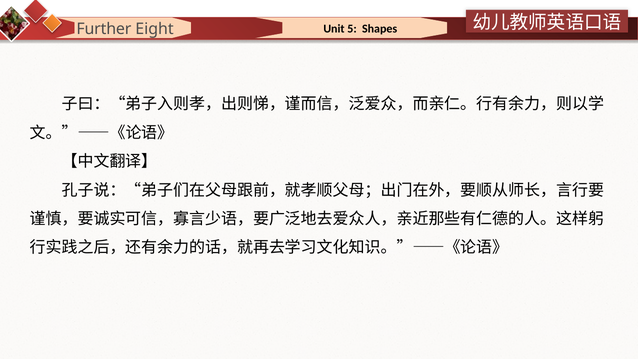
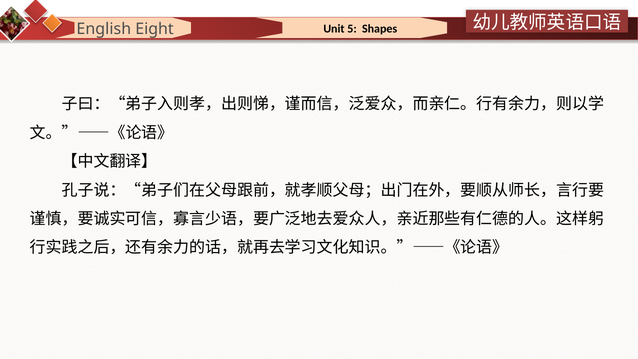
Further: Further -> English (104, 29)
